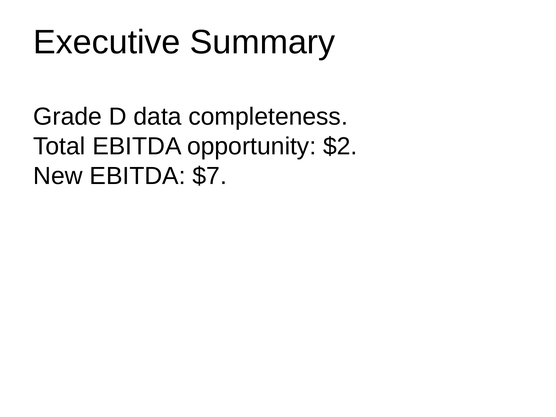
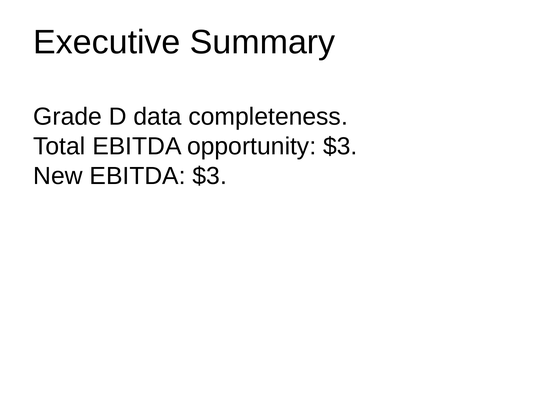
opportunity $2: $2 -> $3 (340, 146)
EBITDA $7: $7 -> $3 (210, 176)
